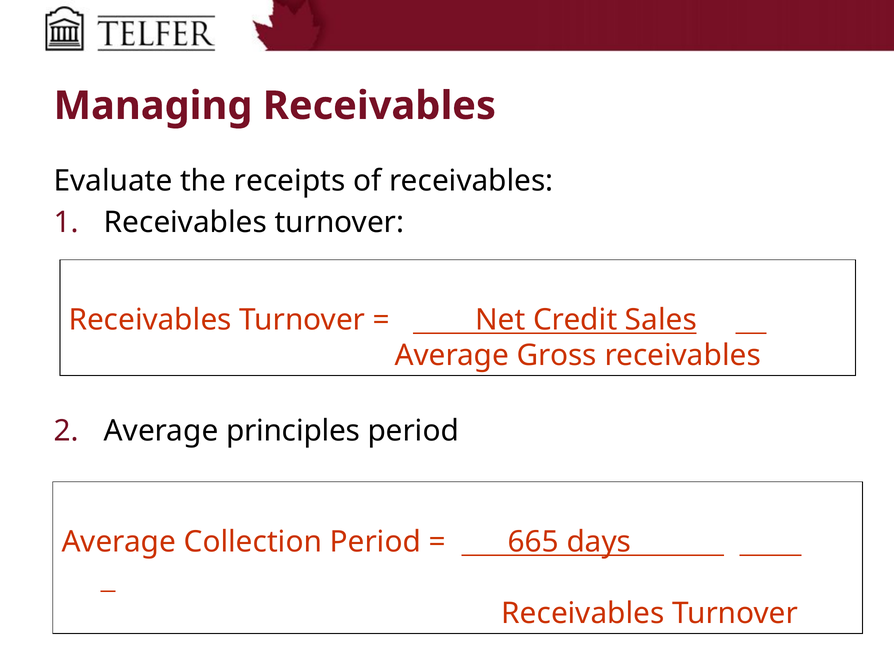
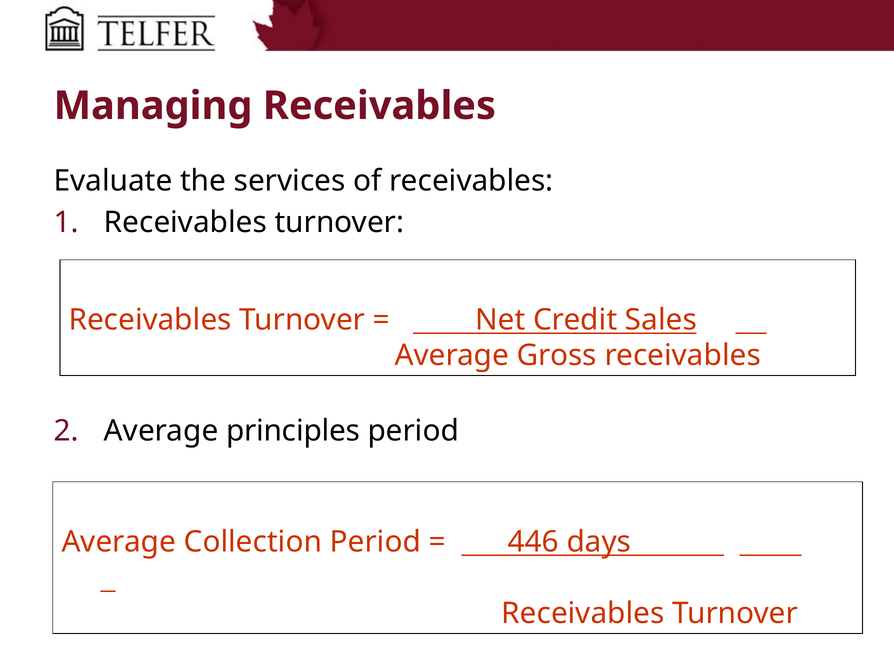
receipts: receipts -> services (290, 181)
665: 665 -> 446 (533, 542)
